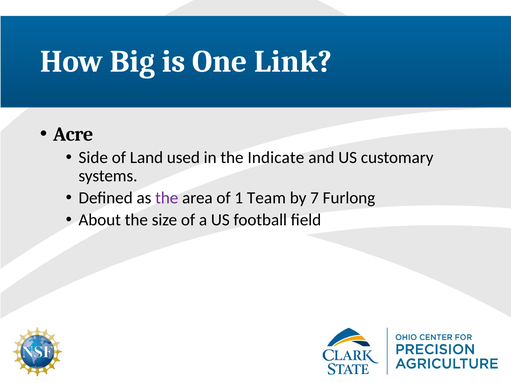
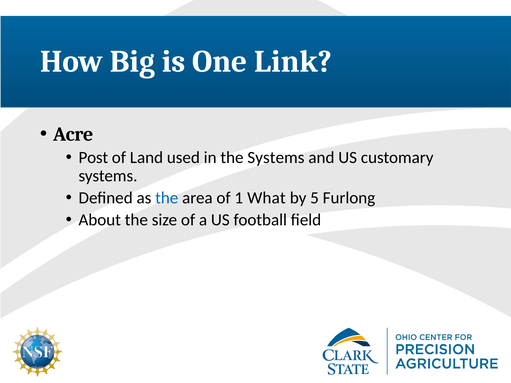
Side: Side -> Post (93, 158)
the Indicate: Indicate -> Systems (276, 158)
the colour: purple -> blue (167, 198)
Team: Team -> What (266, 198)
7: 7 -> 5 (315, 198)
